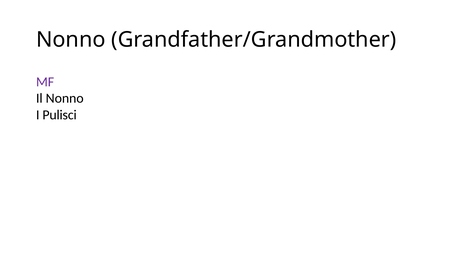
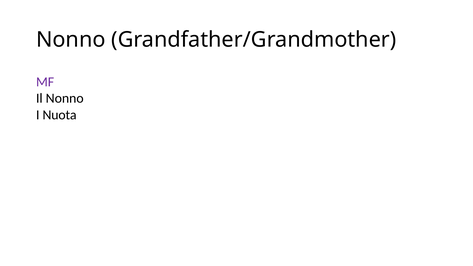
Pulisci: Pulisci -> Nuota (60, 115)
